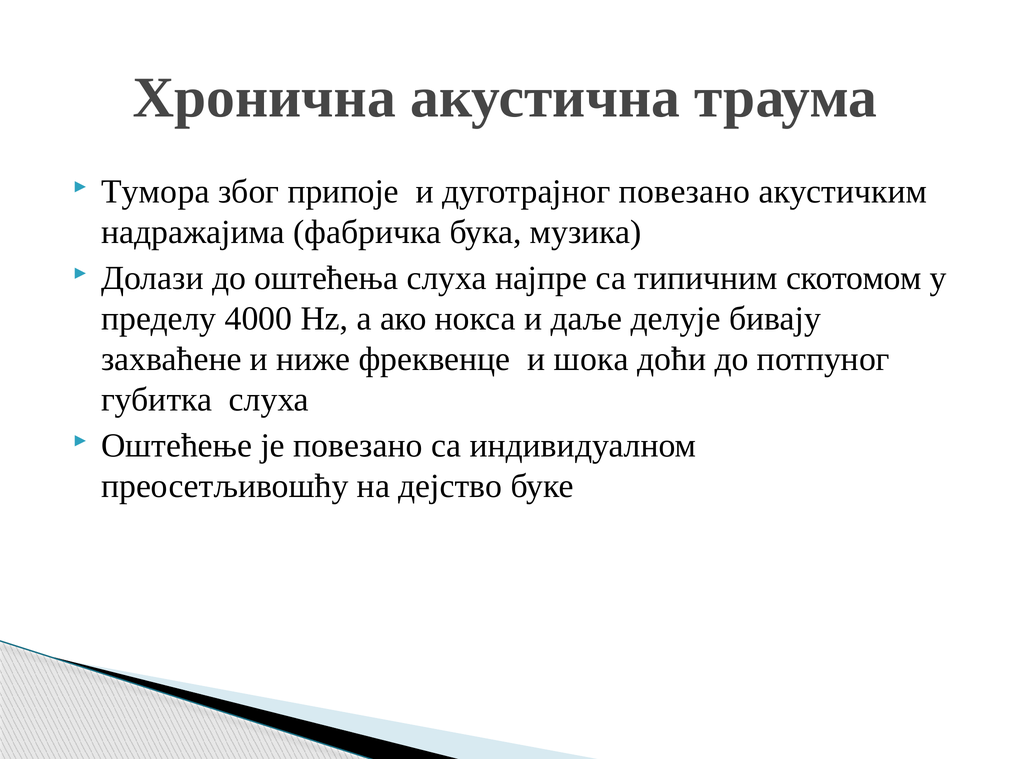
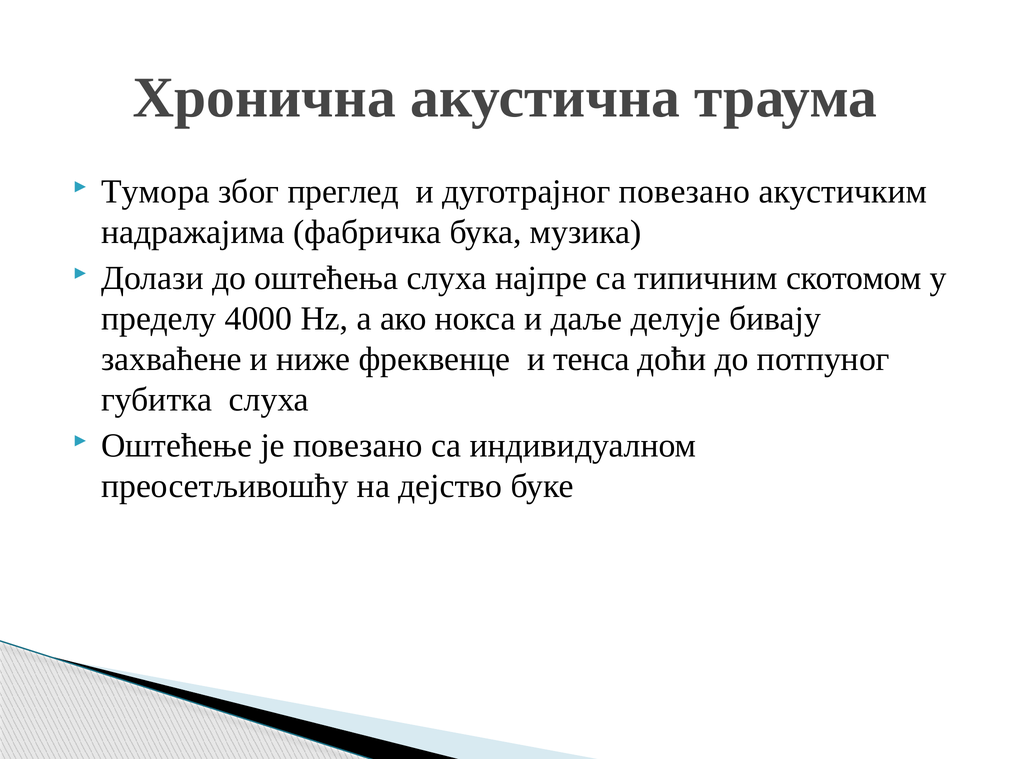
припоје: припоје -> преглед (343, 192)
шока: шока -> тенса (592, 359)
